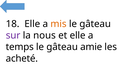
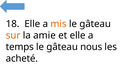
sur colour: purple -> orange (13, 35)
nous: nous -> amie (44, 35)
amie: amie -> nous (91, 47)
